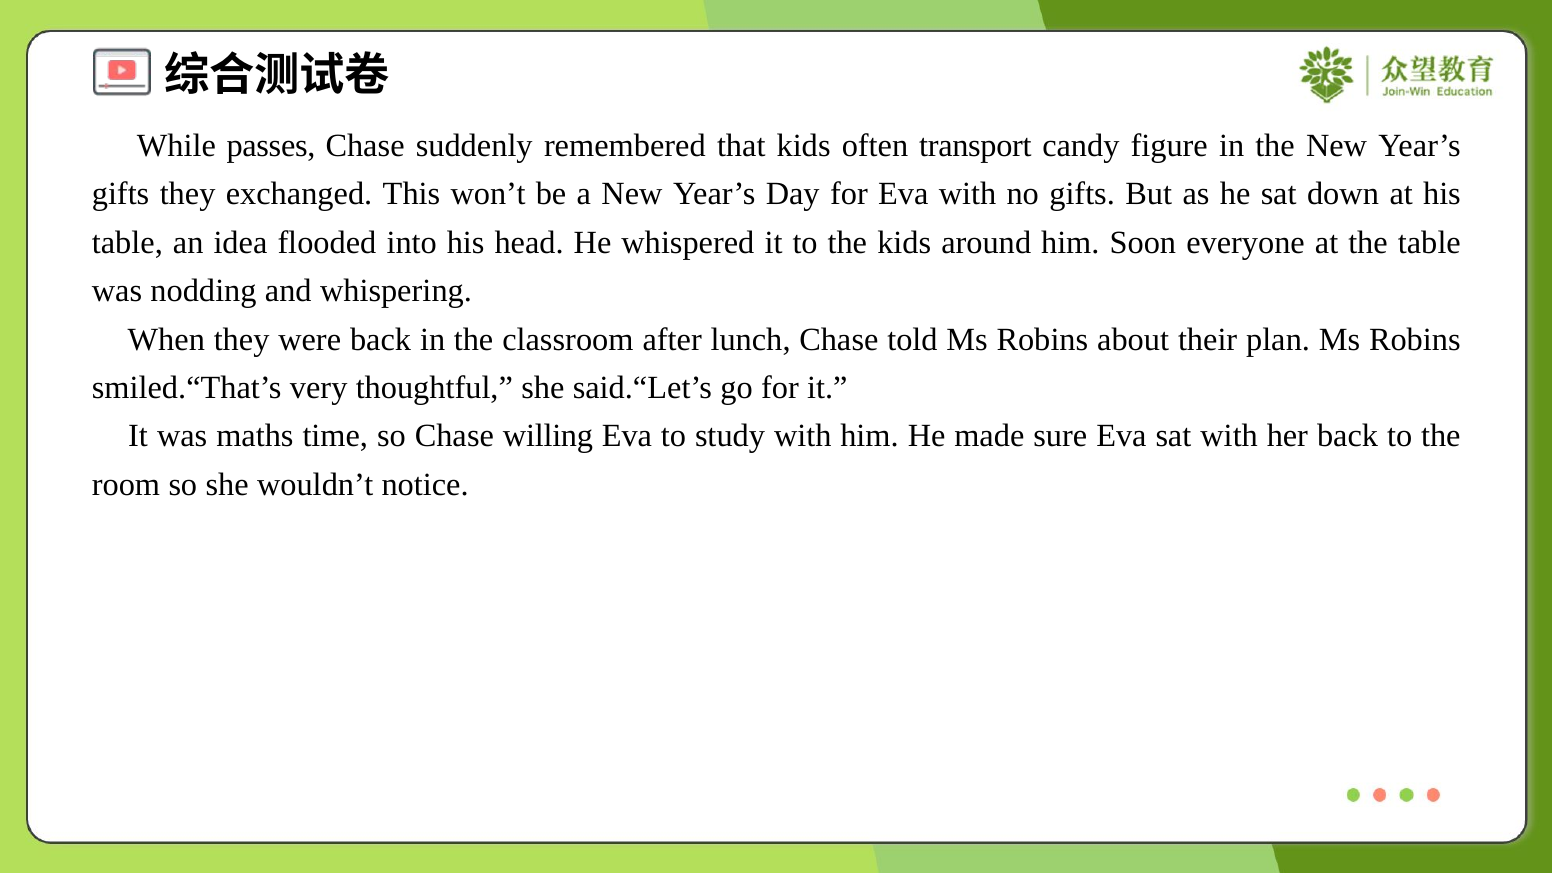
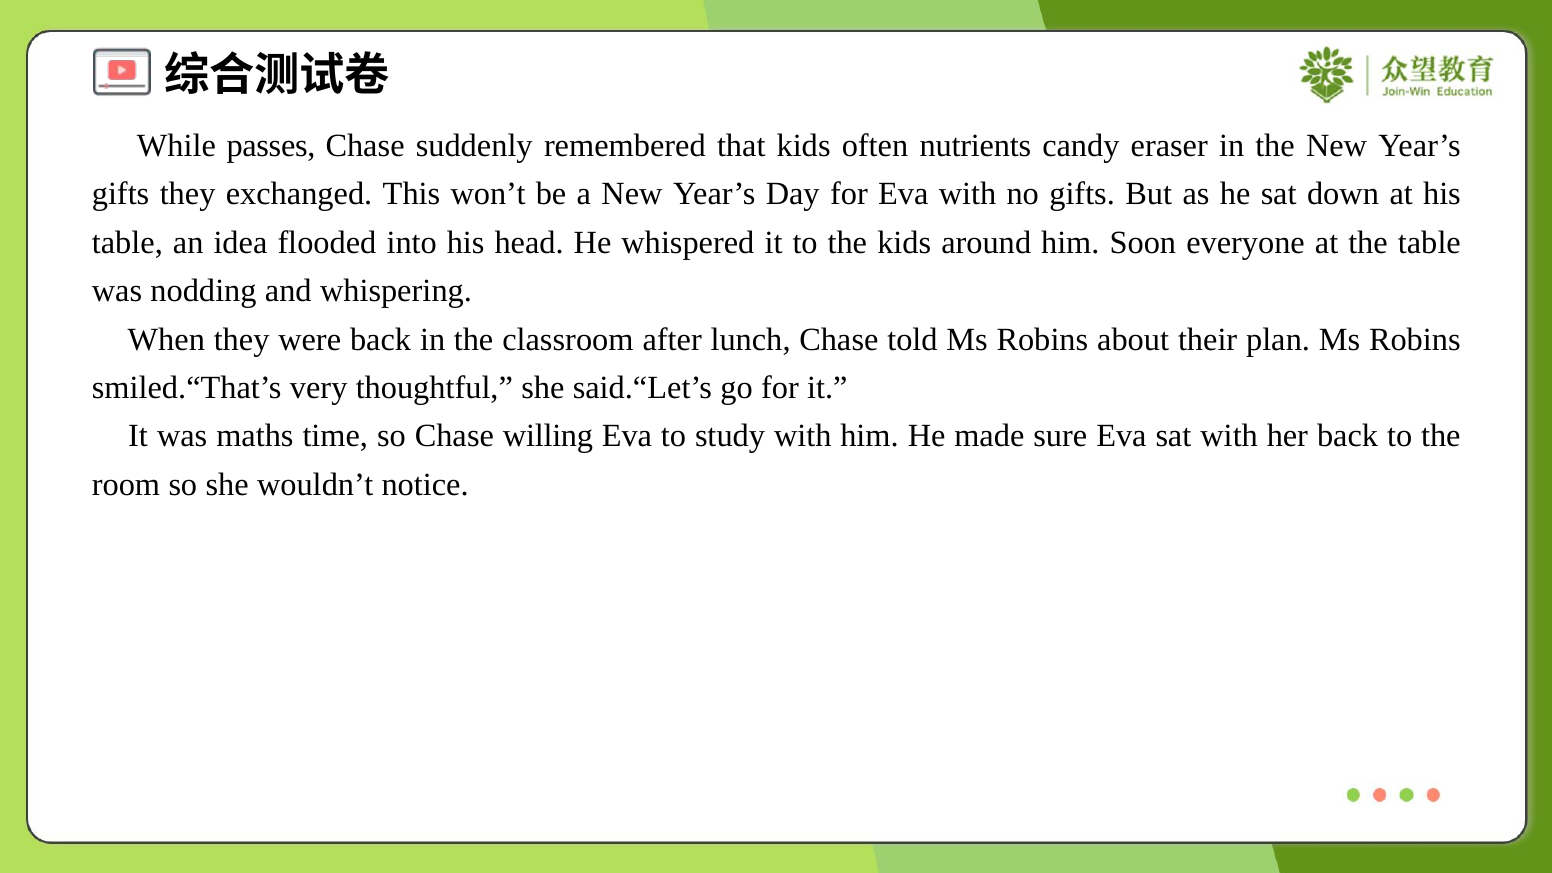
transport: transport -> nutrients (975, 145)
figure: figure -> eraser (1169, 145)
